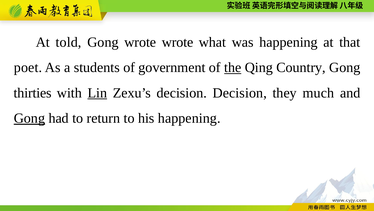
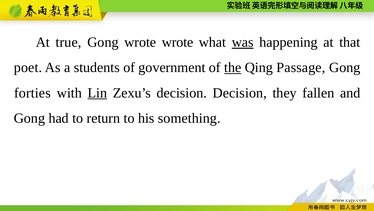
told: told -> true (69, 42)
was underline: none -> present (243, 42)
Country: Country -> Passage (301, 67)
thirties: thirties -> forties (32, 93)
much: much -> fallen (318, 93)
Gong underline: present -> none (29, 118)
his happening: happening -> something (189, 118)
